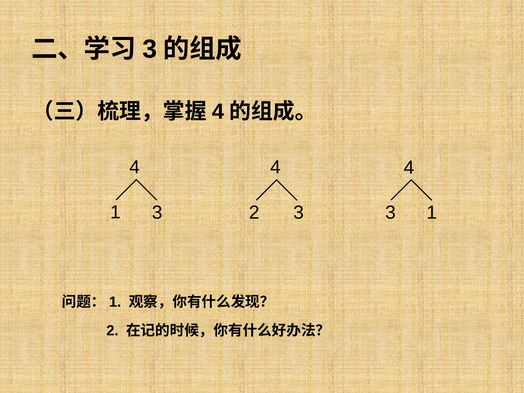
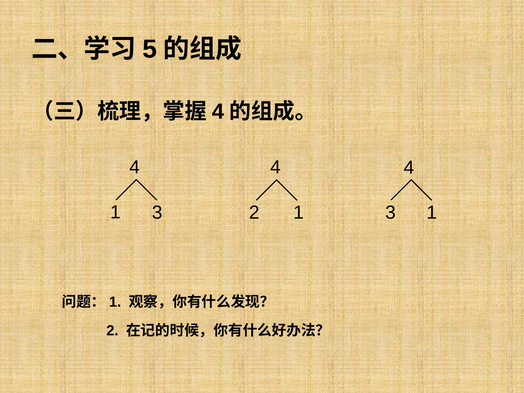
3: 3 -> 5 (150, 49)
2 3: 3 -> 1 (299, 213)
